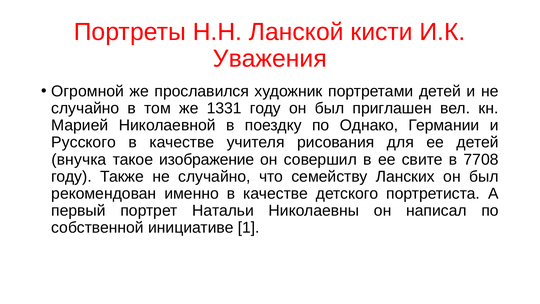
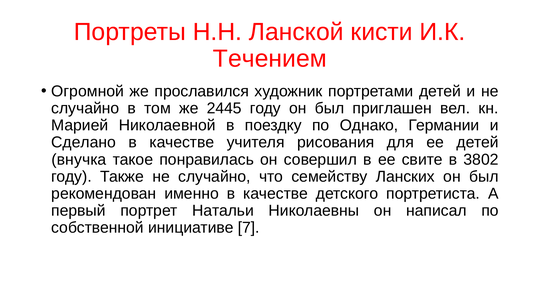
Уважения: Уважения -> Течением (270, 59)
1331: 1331 -> 2445 (224, 108)
Русского: Русского -> Сделано (84, 142)
изображение: изображение -> понравилась (207, 159)
7708: 7708 -> 3802 (481, 159)
1: 1 -> 7 (249, 227)
